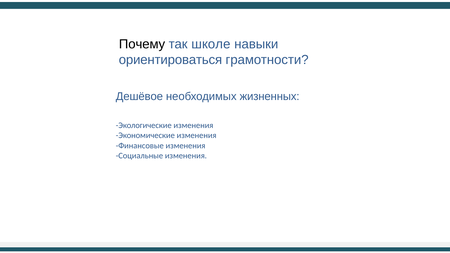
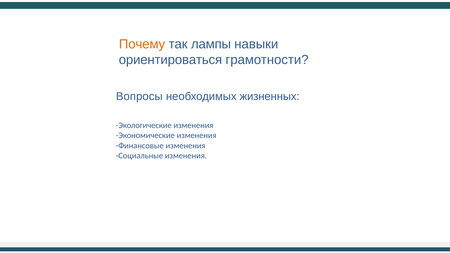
Почему colour: black -> orange (142, 44)
школе: школе -> лампы (211, 44)
Дешёвое: Дешёвое -> Вопросы (139, 96)
